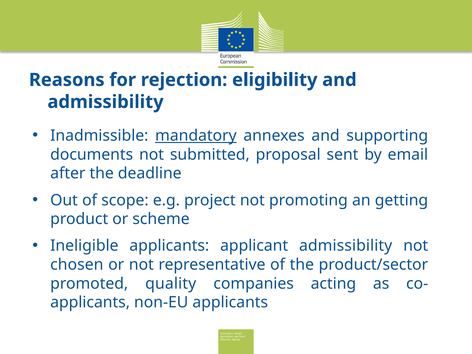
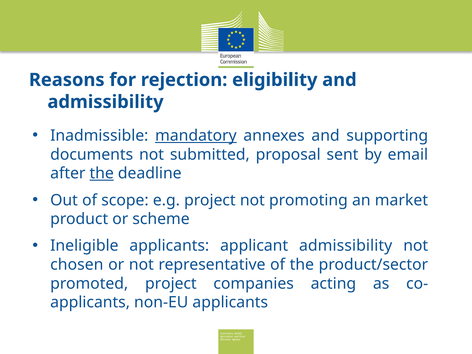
the underline: none -> present (102, 173)
getting: getting -> market (401, 200)
promoted quality: quality -> project (171, 284)
